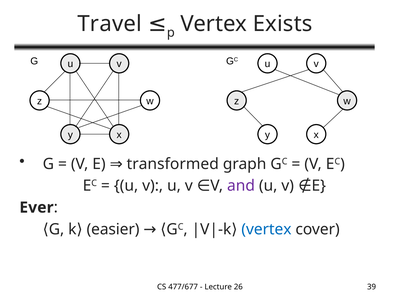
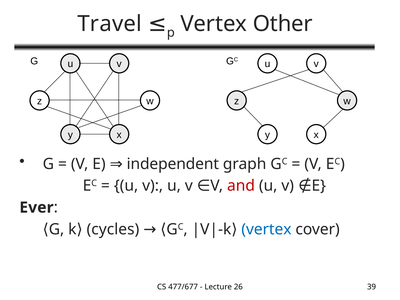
Exists: Exists -> Other (283, 24)
transformed: transformed -> independent (173, 164)
and colour: purple -> red (241, 186)
easier: easier -> cycles (113, 229)
